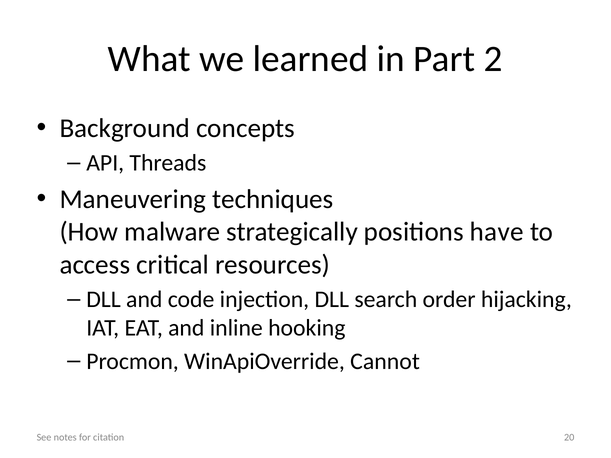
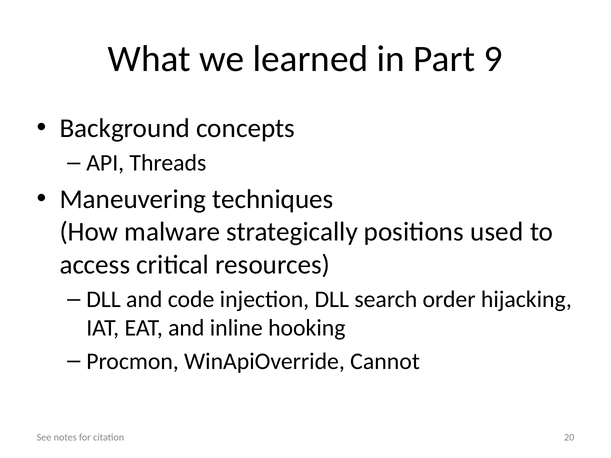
2: 2 -> 9 (493, 59)
have: have -> used (497, 232)
